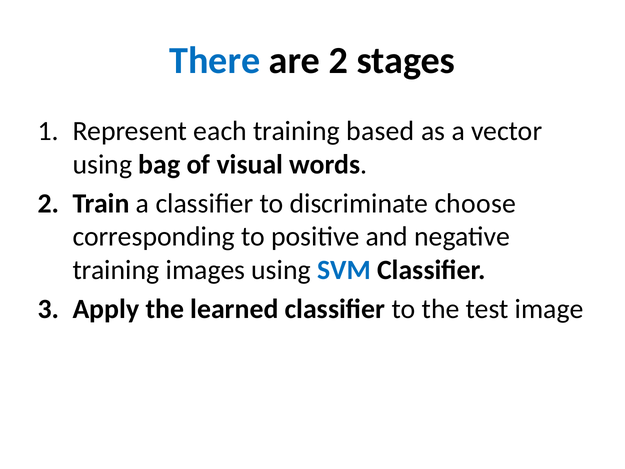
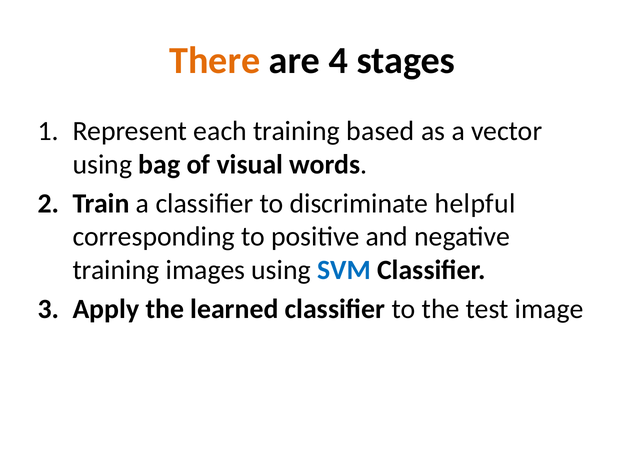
There colour: blue -> orange (215, 61)
are 2: 2 -> 4 (338, 61)
choose: choose -> helpful (475, 203)
